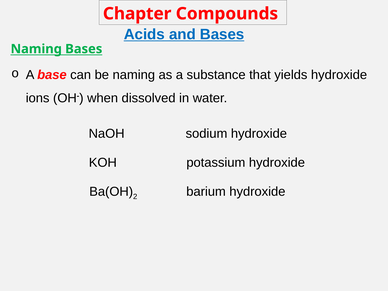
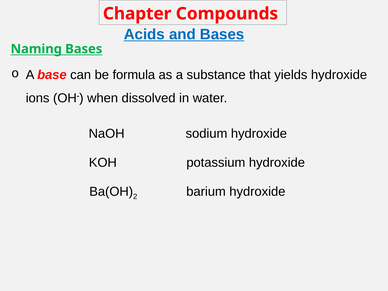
be naming: naming -> formula (134, 75)
